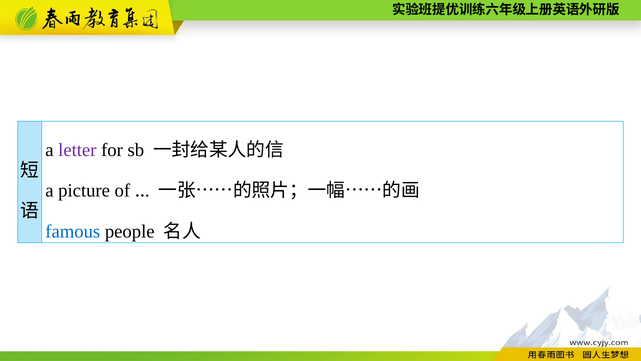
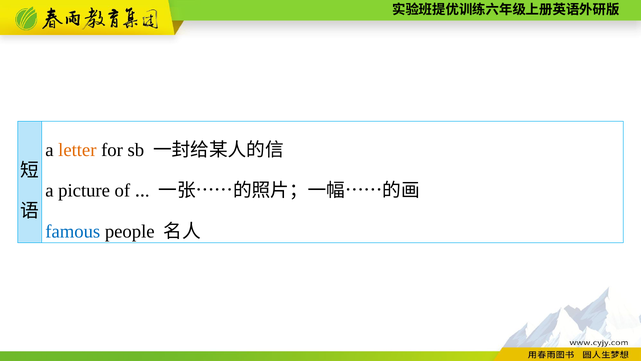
letter colour: purple -> orange (77, 150)
